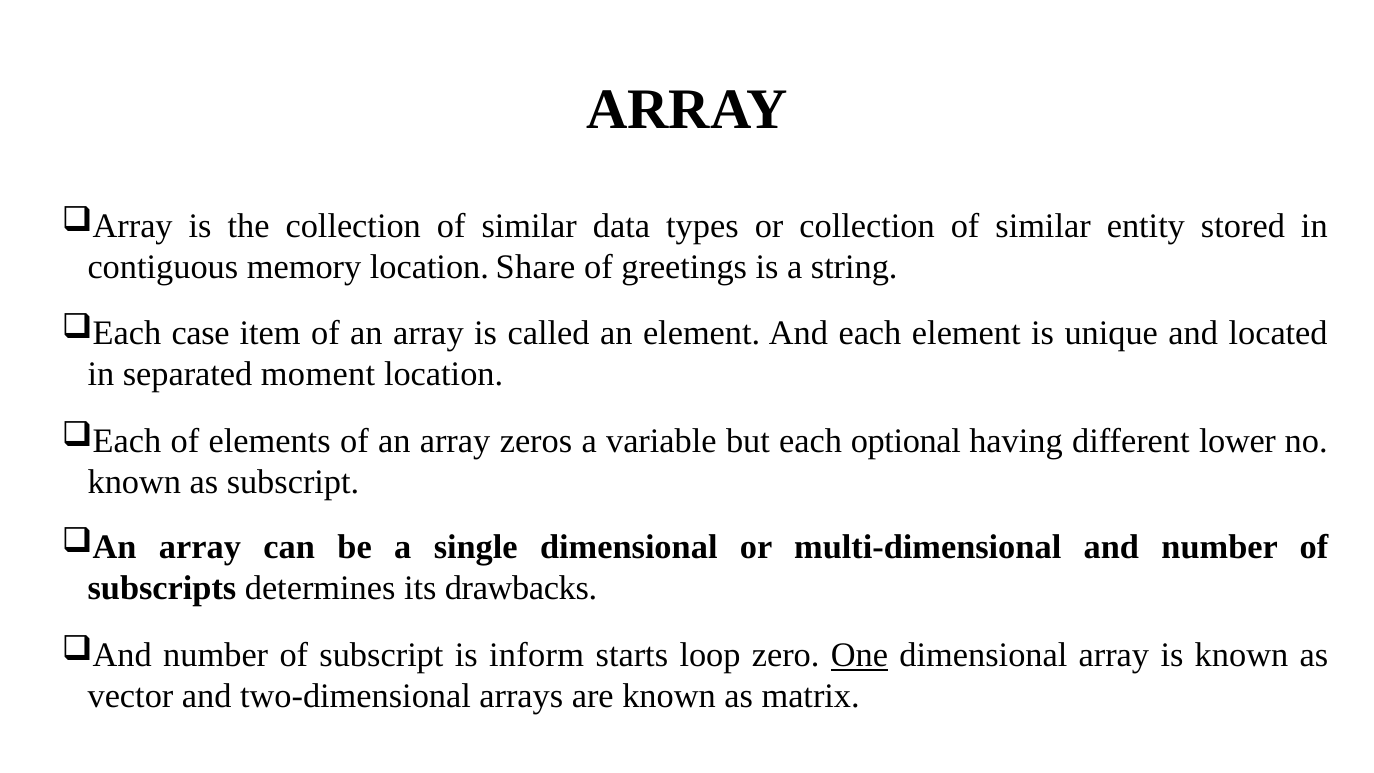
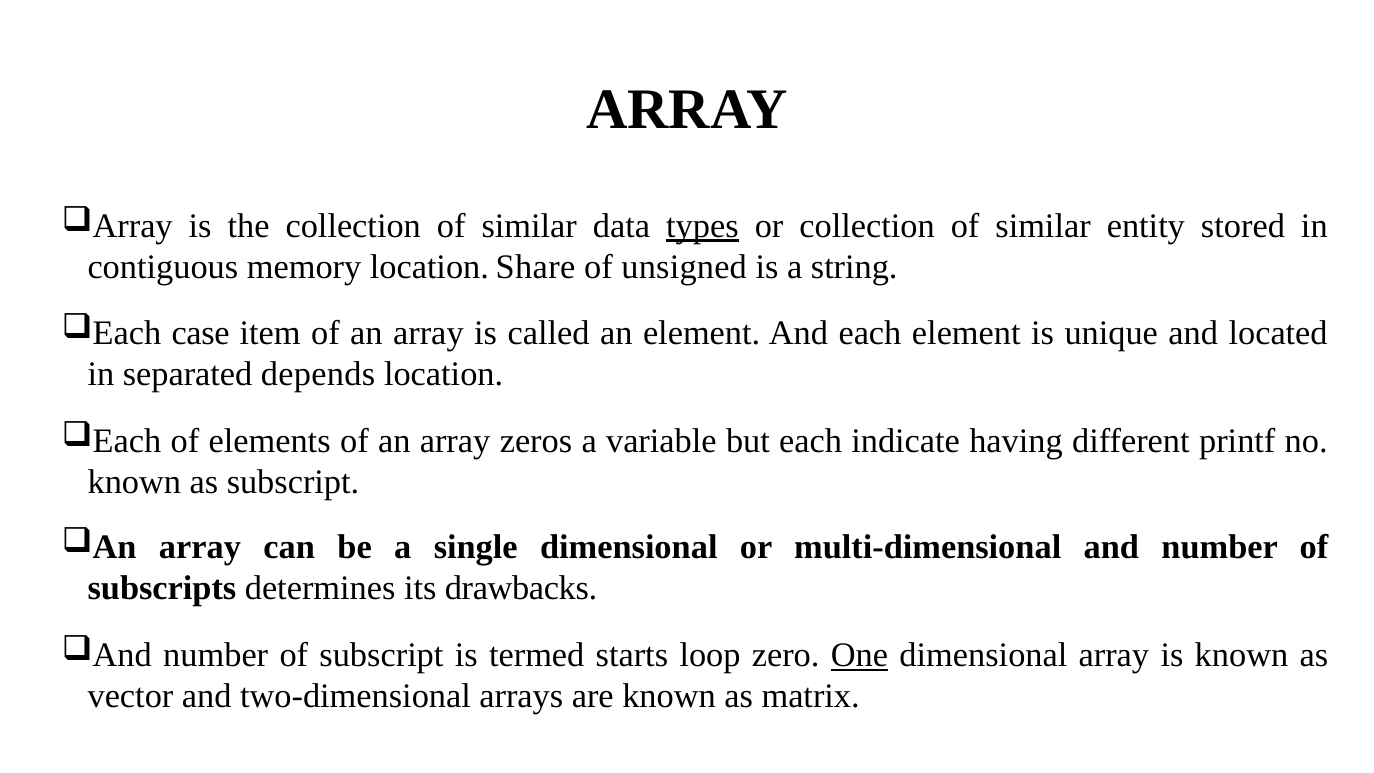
types underline: none -> present (702, 226)
greetings: greetings -> unsigned (684, 267)
moment: moment -> depends (318, 374)
optional: optional -> indicate (906, 441)
lower: lower -> printf (1237, 441)
inform: inform -> termed (537, 655)
